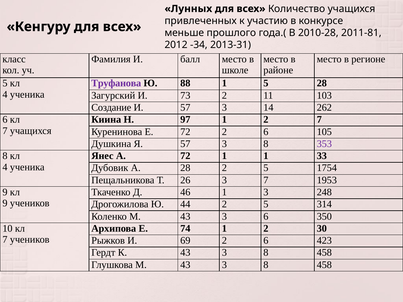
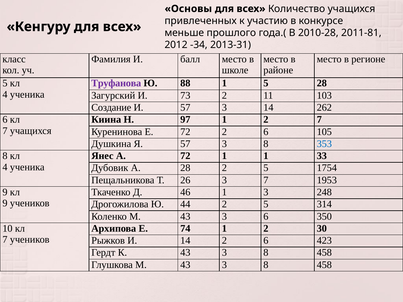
Лунных: Лунных -> Основы (188, 9)
353 colour: purple -> blue (324, 144)
И 69: 69 -> 14 (185, 241)
